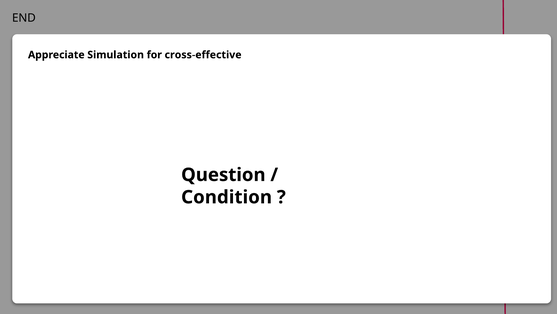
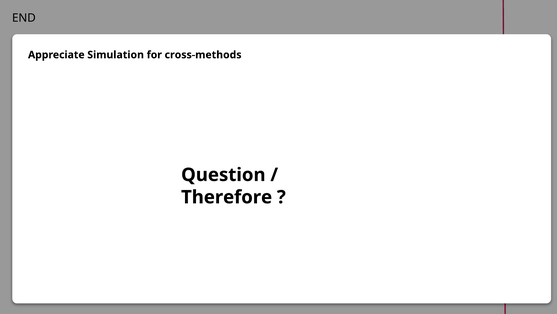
cross-effective: cross-effective -> cross-methods (203, 55)
Condition: Condition -> Therefore (227, 197)
